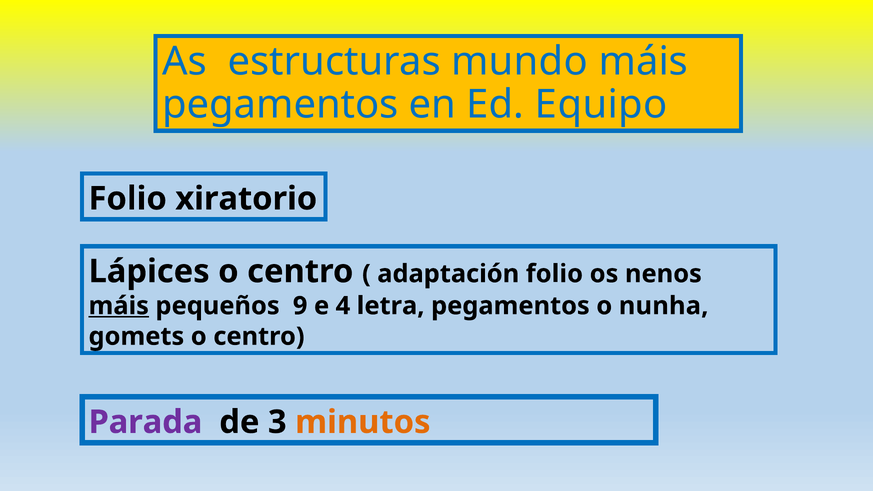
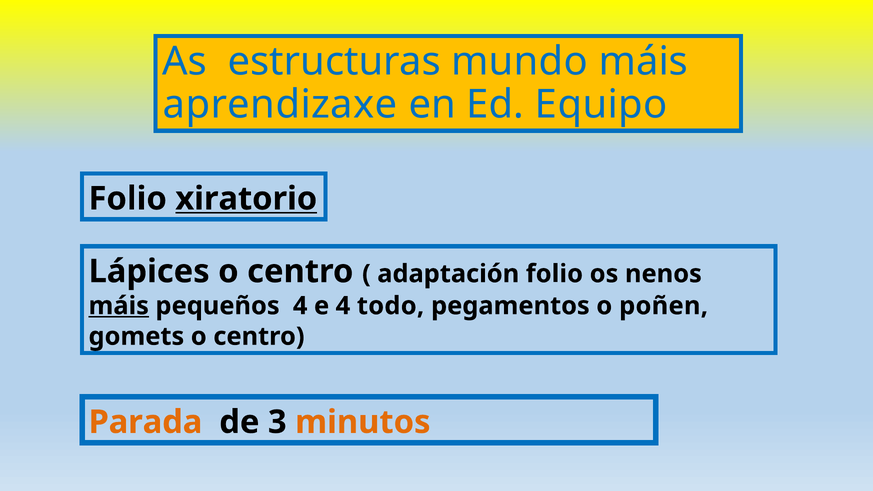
pegamentos: pegamentos -> aprendizaxe (280, 105)
xiratorio underline: none -> present (246, 199)
pequeños 9: 9 -> 4 (300, 306)
letra: letra -> todo (391, 306)
nunha: nunha -> poñen (664, 306)
Parada colour: purple -> orange (145, 422)
